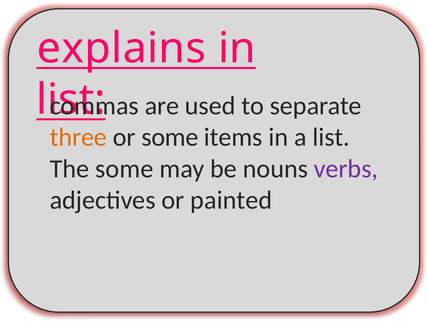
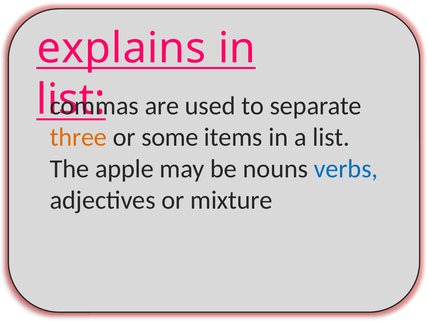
The some: some -> apple (124, 169)
verbs colour: purple -> blue (346, 169)
painted: painted -> mixture (231, 200)
